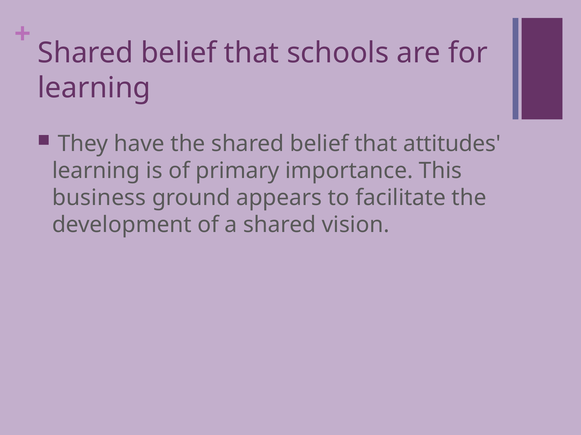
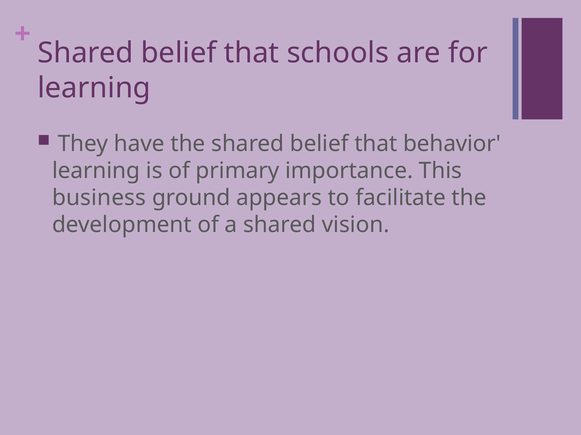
attitudes: attitudes -> behavior (452, 144)
